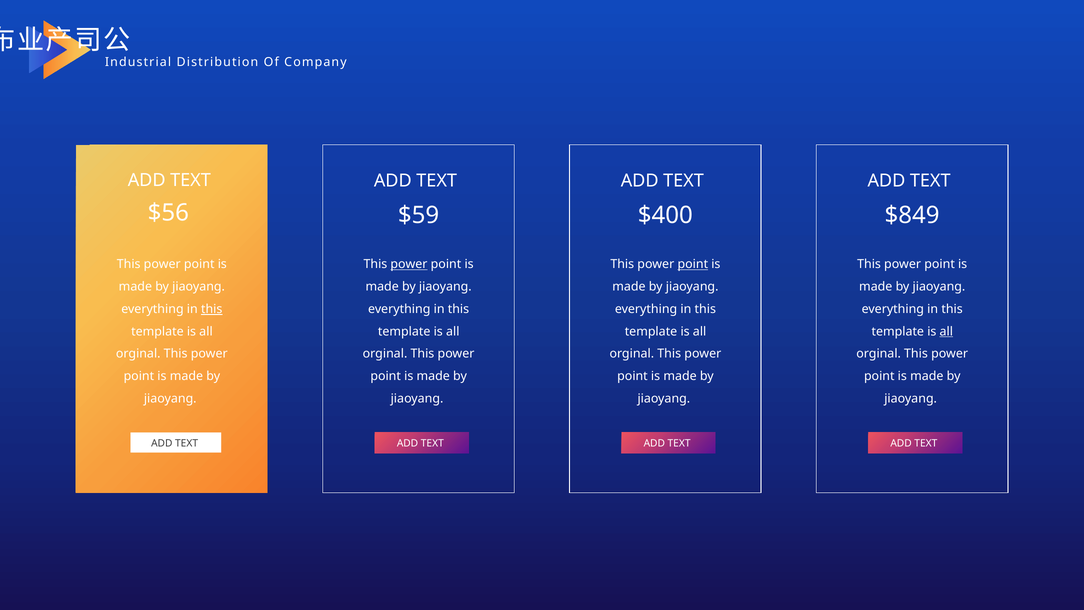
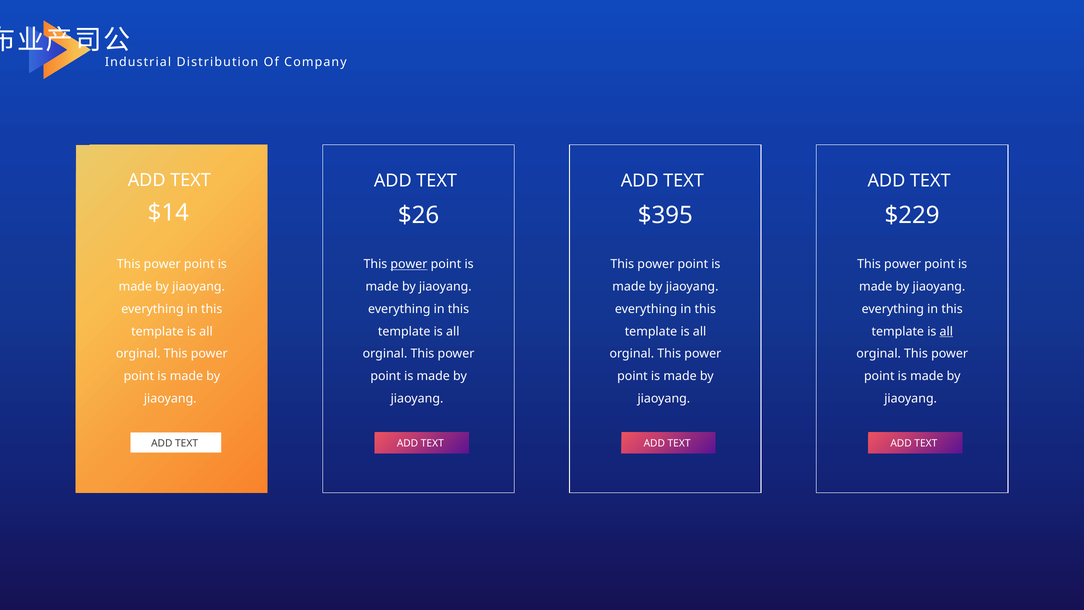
$56: $56 -> $14 (168, 213)
$59: $59 -> $26 (419, 215)
$400: $400 -> $395 (665, 215)
$849: $849 -> $229 (912, 215)
point underline: present -> none (693, 264)
this underline: present -> none (212, 309)
